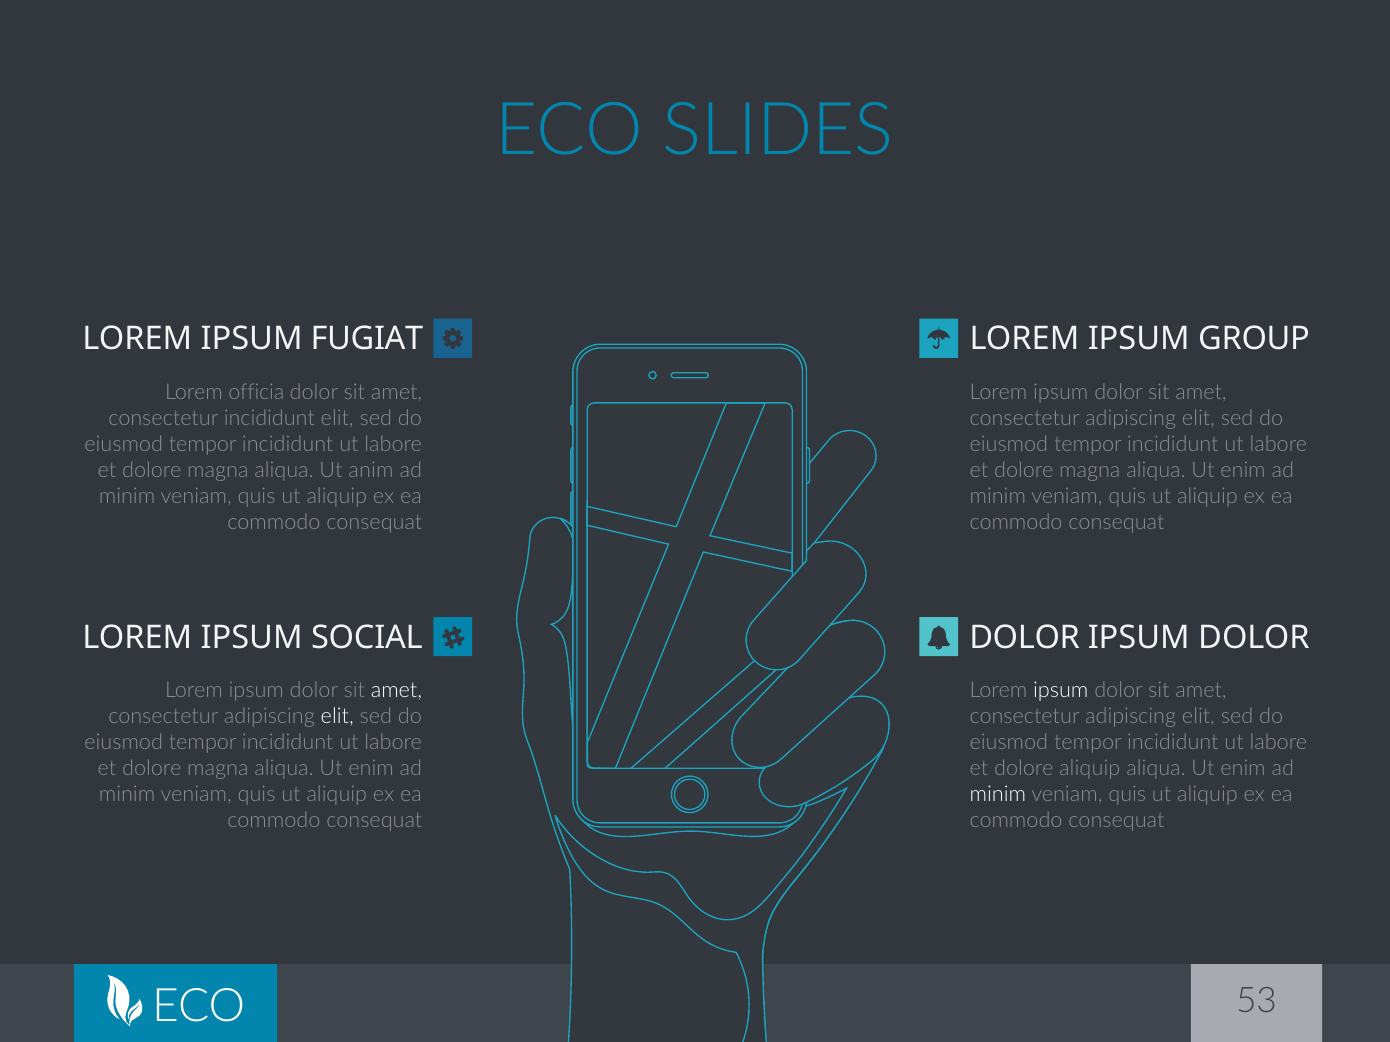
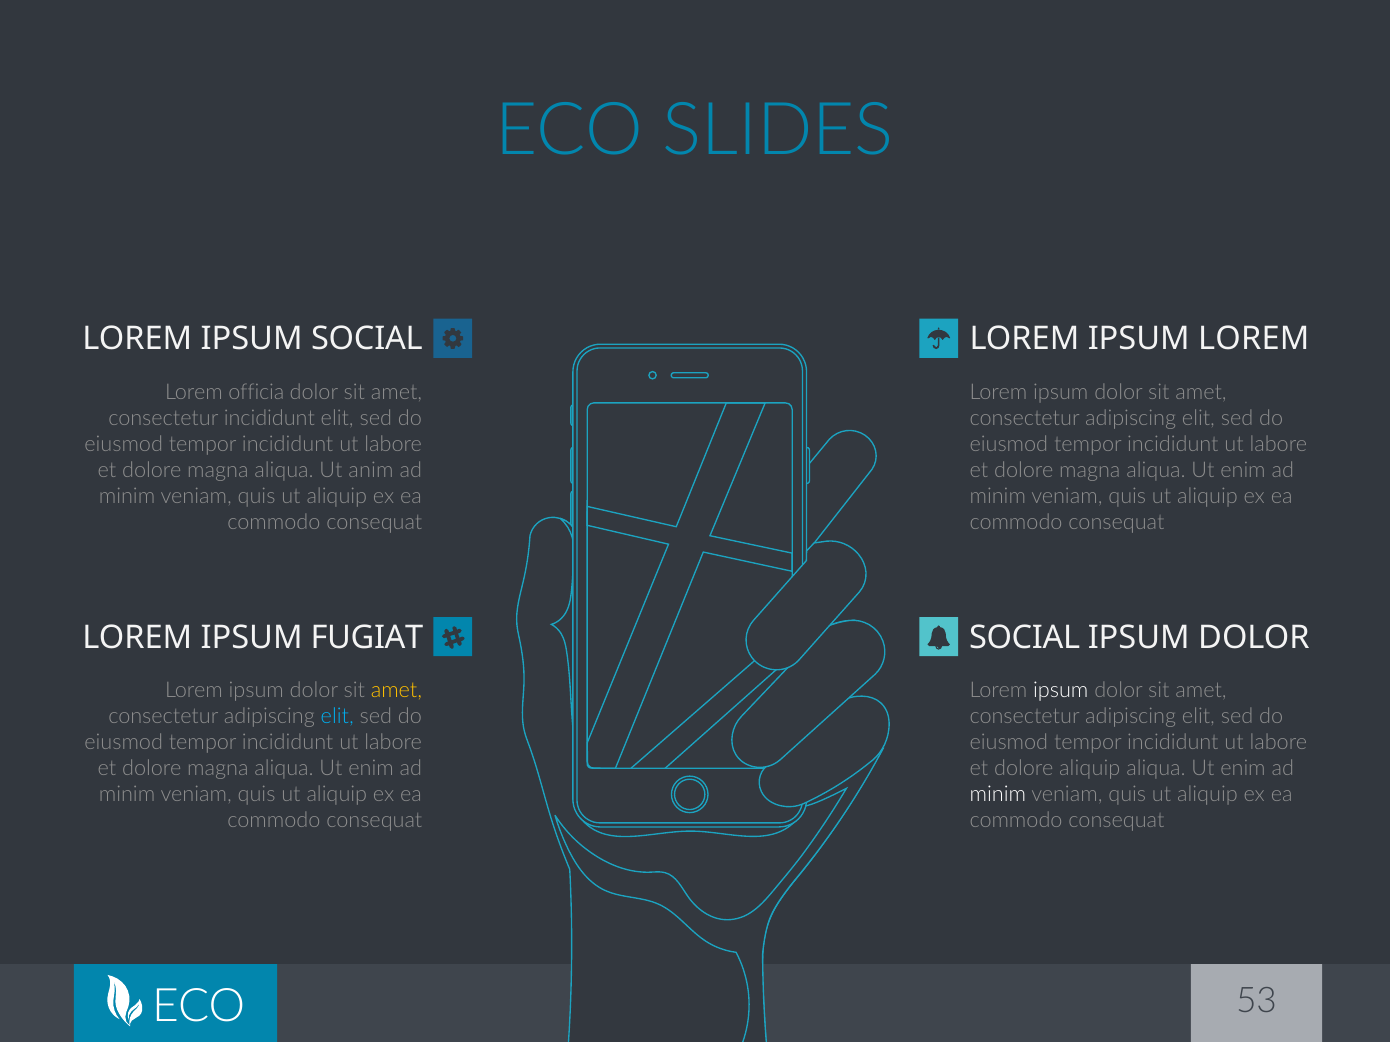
IPSUM FUGIAT: FUGIAT -> SOCIAL (367, 339)
IPSUM GROUP: GROUP -> LOREM (1254, 339)
SOCIAL: SOCIAL -> FUGIAT (367, 638)
DOLOR: DOLOR -> SOCIAL (1025, 638)
amet colour: white -> yellow (396, 691)
elit colour: white -> light blue (337, 717)
